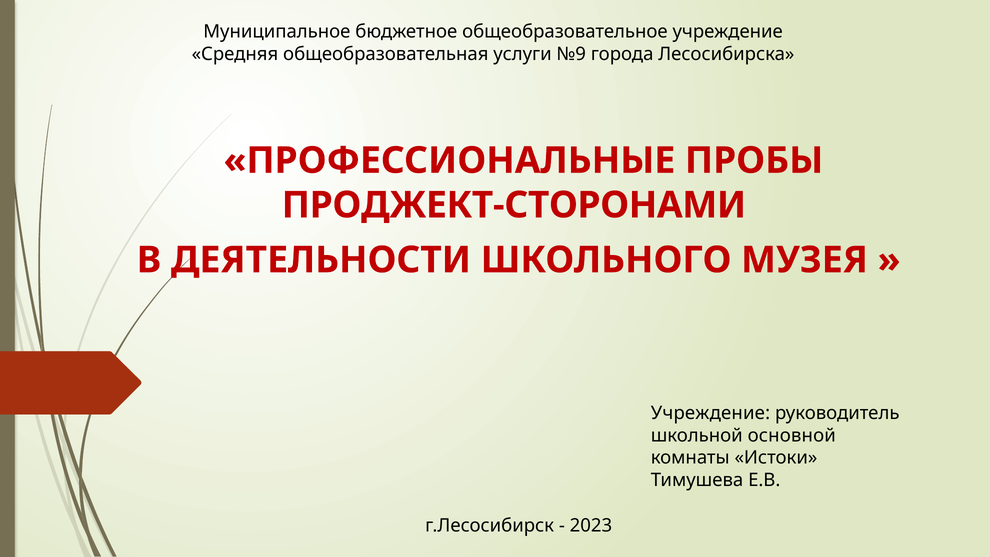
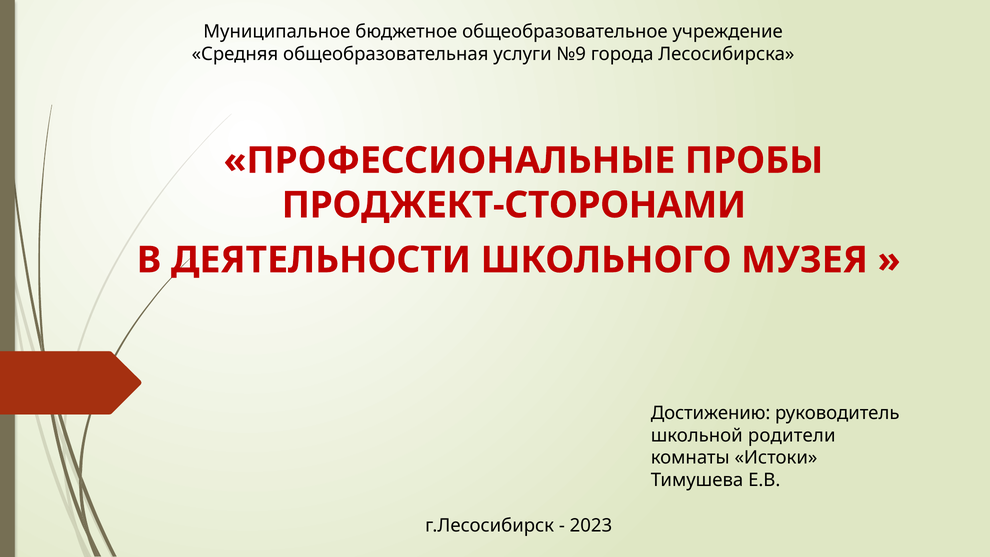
Учреждение: Учреждение -> Достижению (711, 413)
основной: основной -> родители (792, 435)
